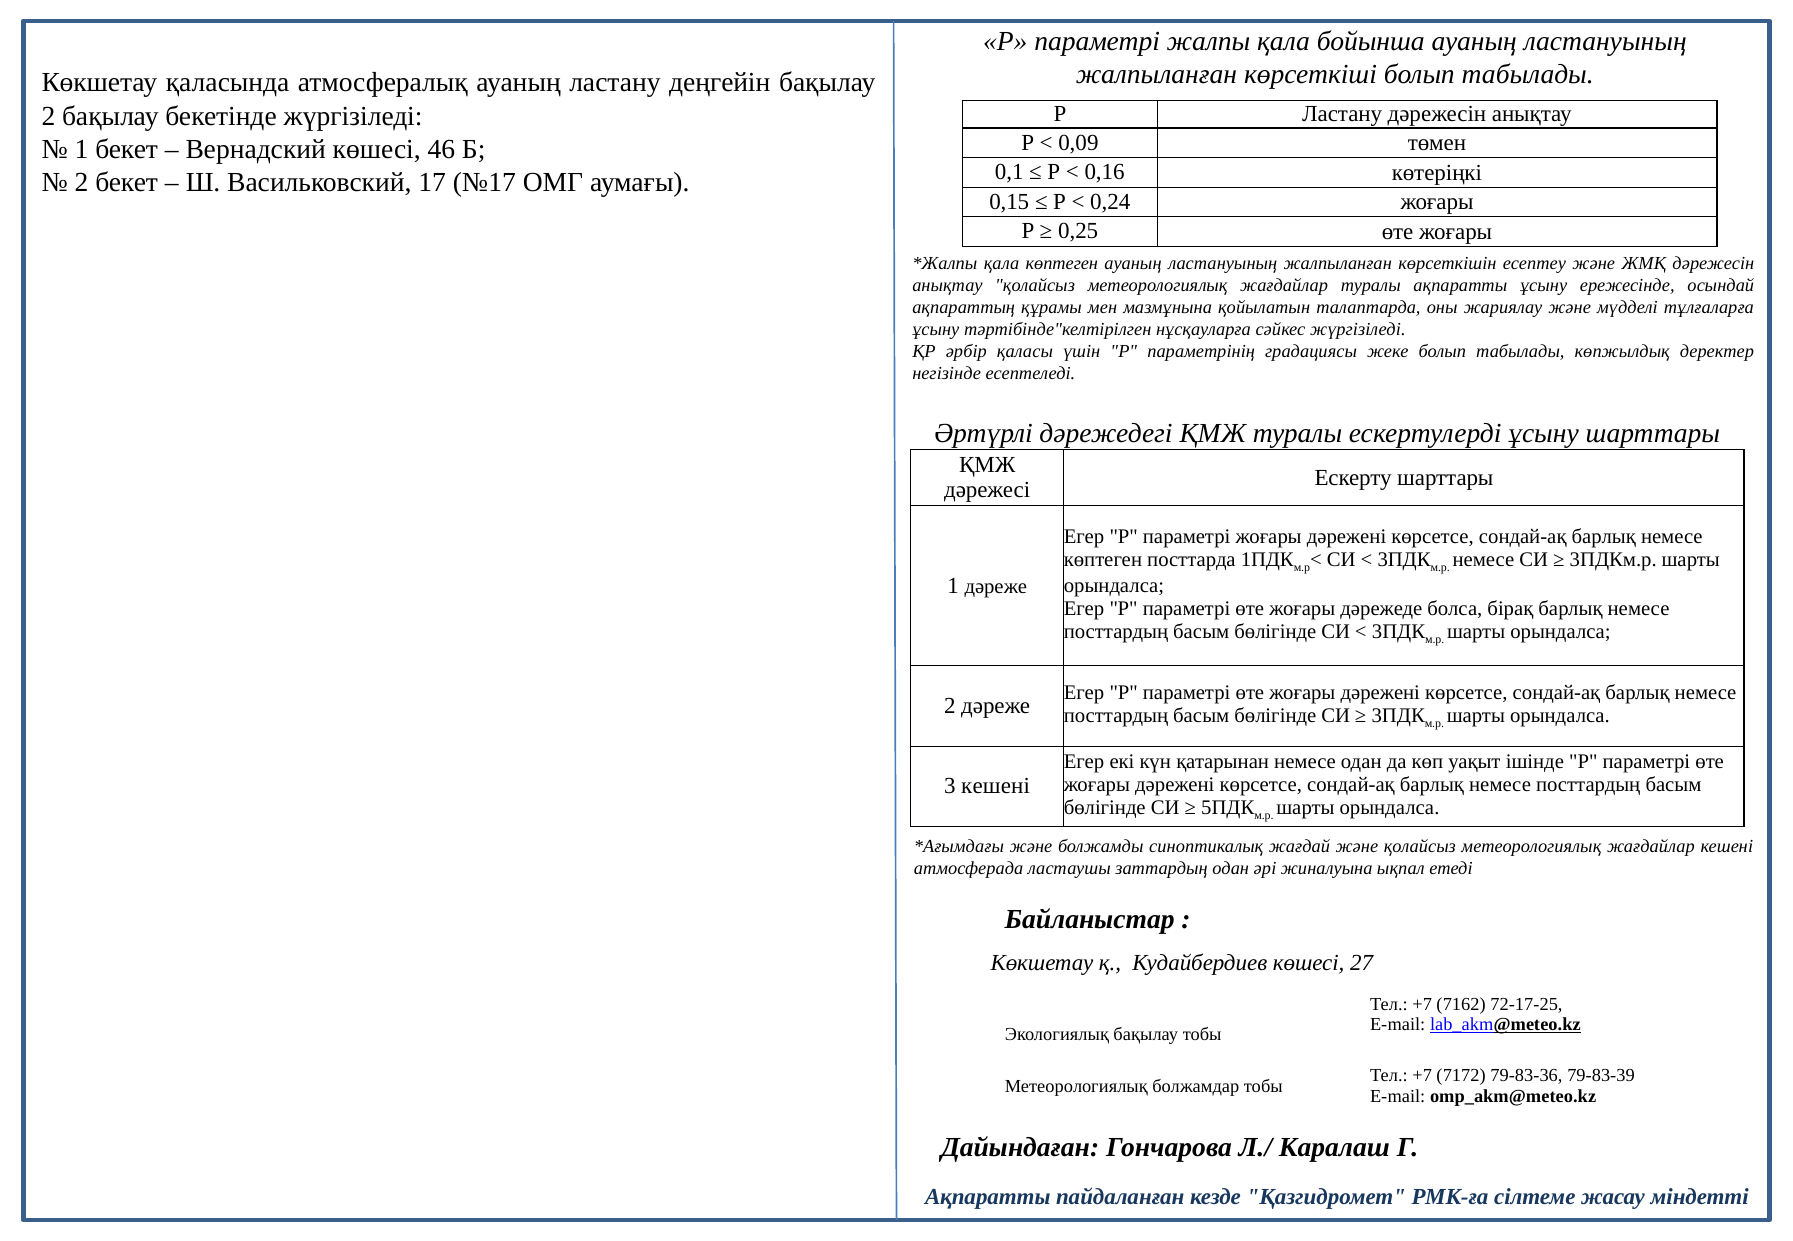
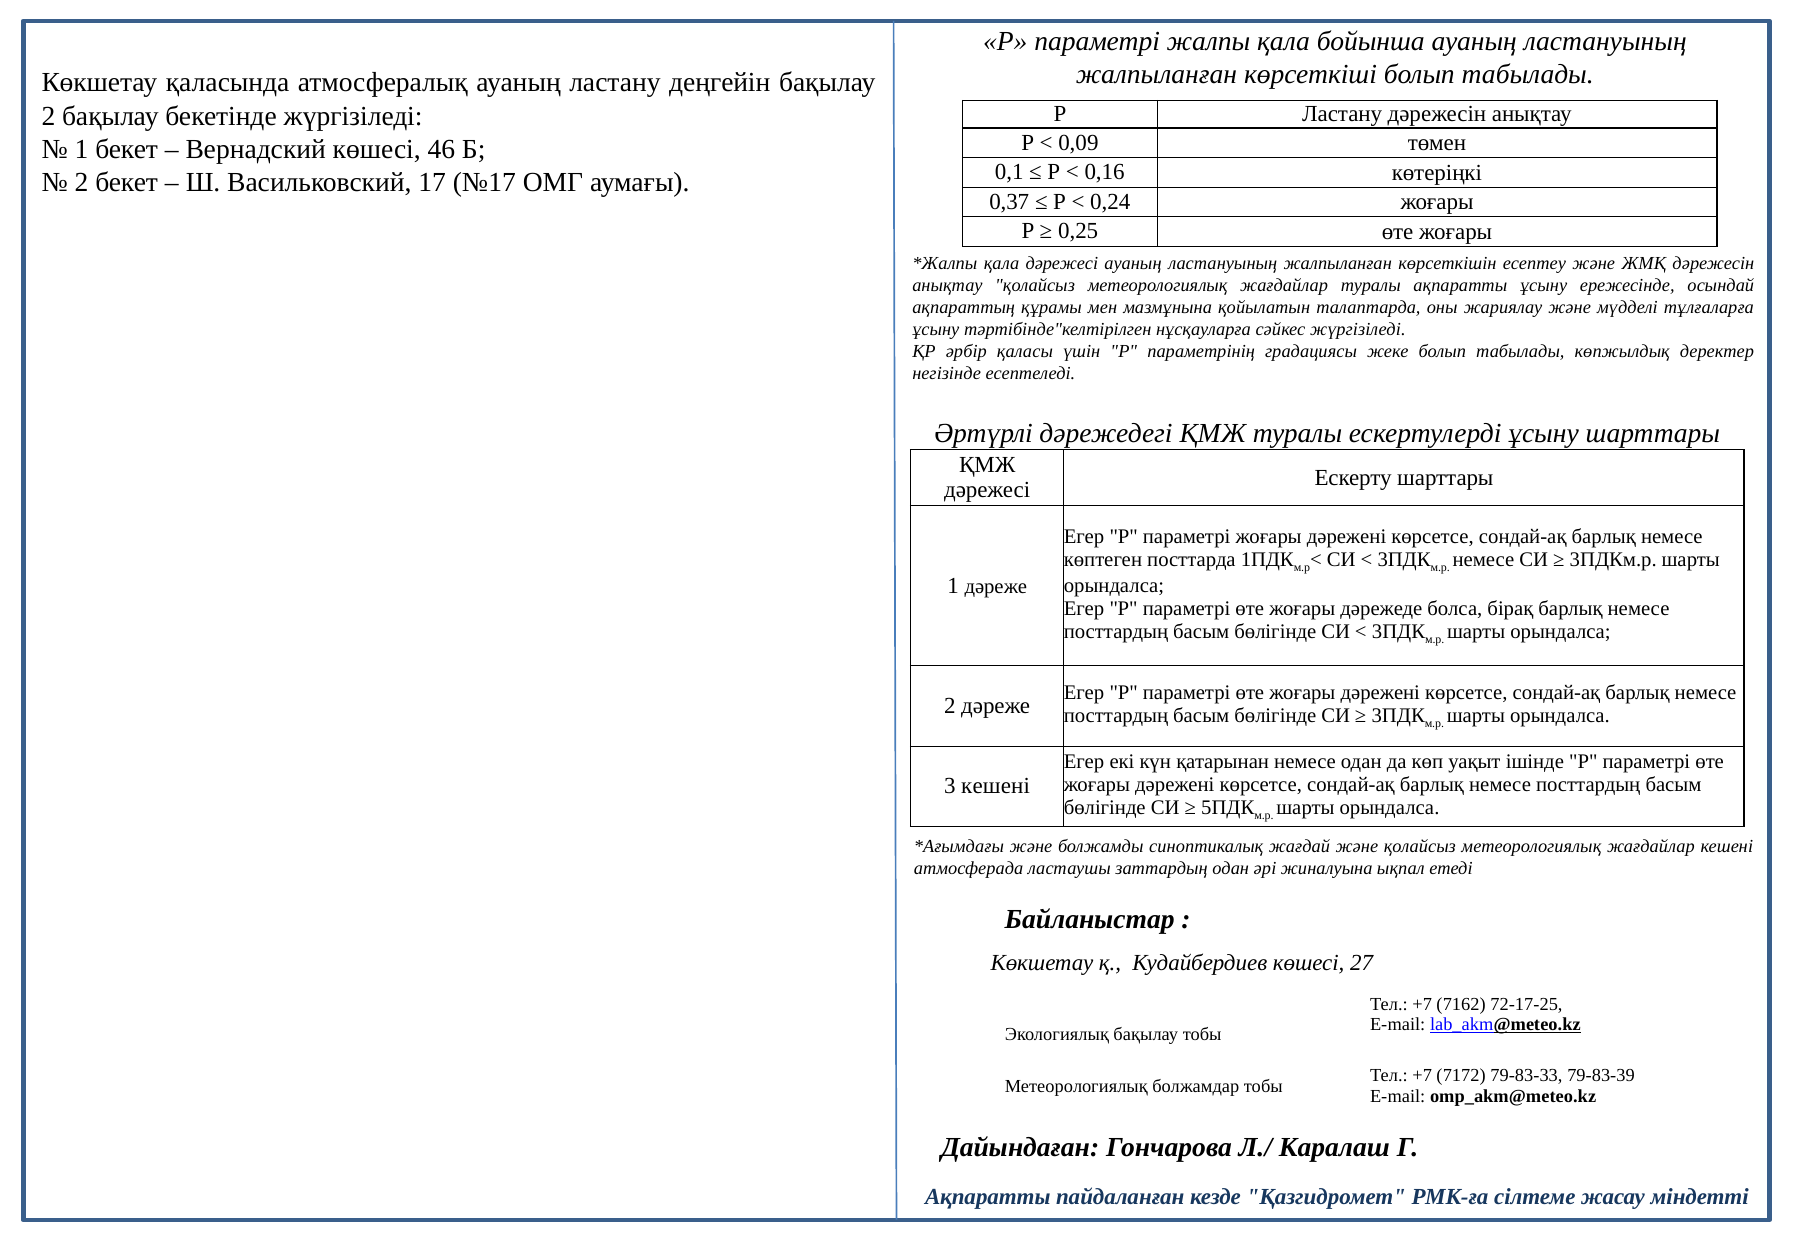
0,15: 0,15 -> 0,37 (1009, 202)
қала көптеген: көптеген -> дәрежесі (1062, 264)
79-83-36: 79-83-36 -> 79-83-33 (1526, 1076)
